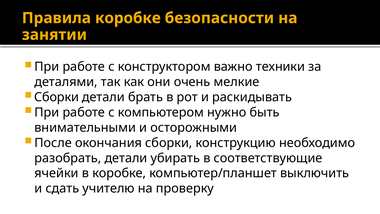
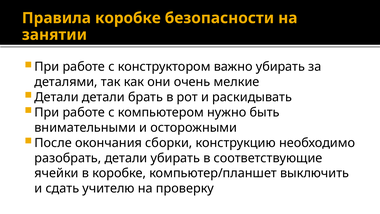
важно техники: техники -> убирать (280, 67)
Сборки: Сборки -> Детали (57, 97)
